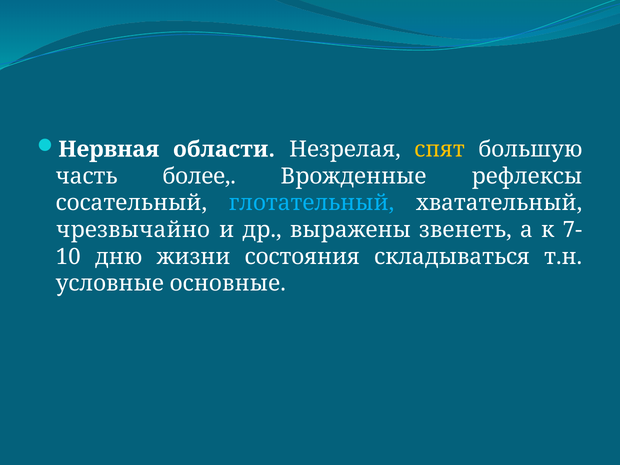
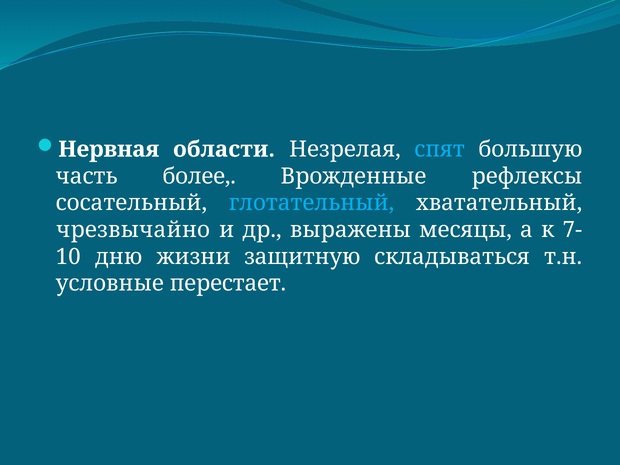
спят colour: yellow -> light blue (440, 149)
звенеть: звенеть -> месяцы (466, 230)
состояния: состояния -> защитную (302, 257)
основные: основные -> перестает (228, 284)
